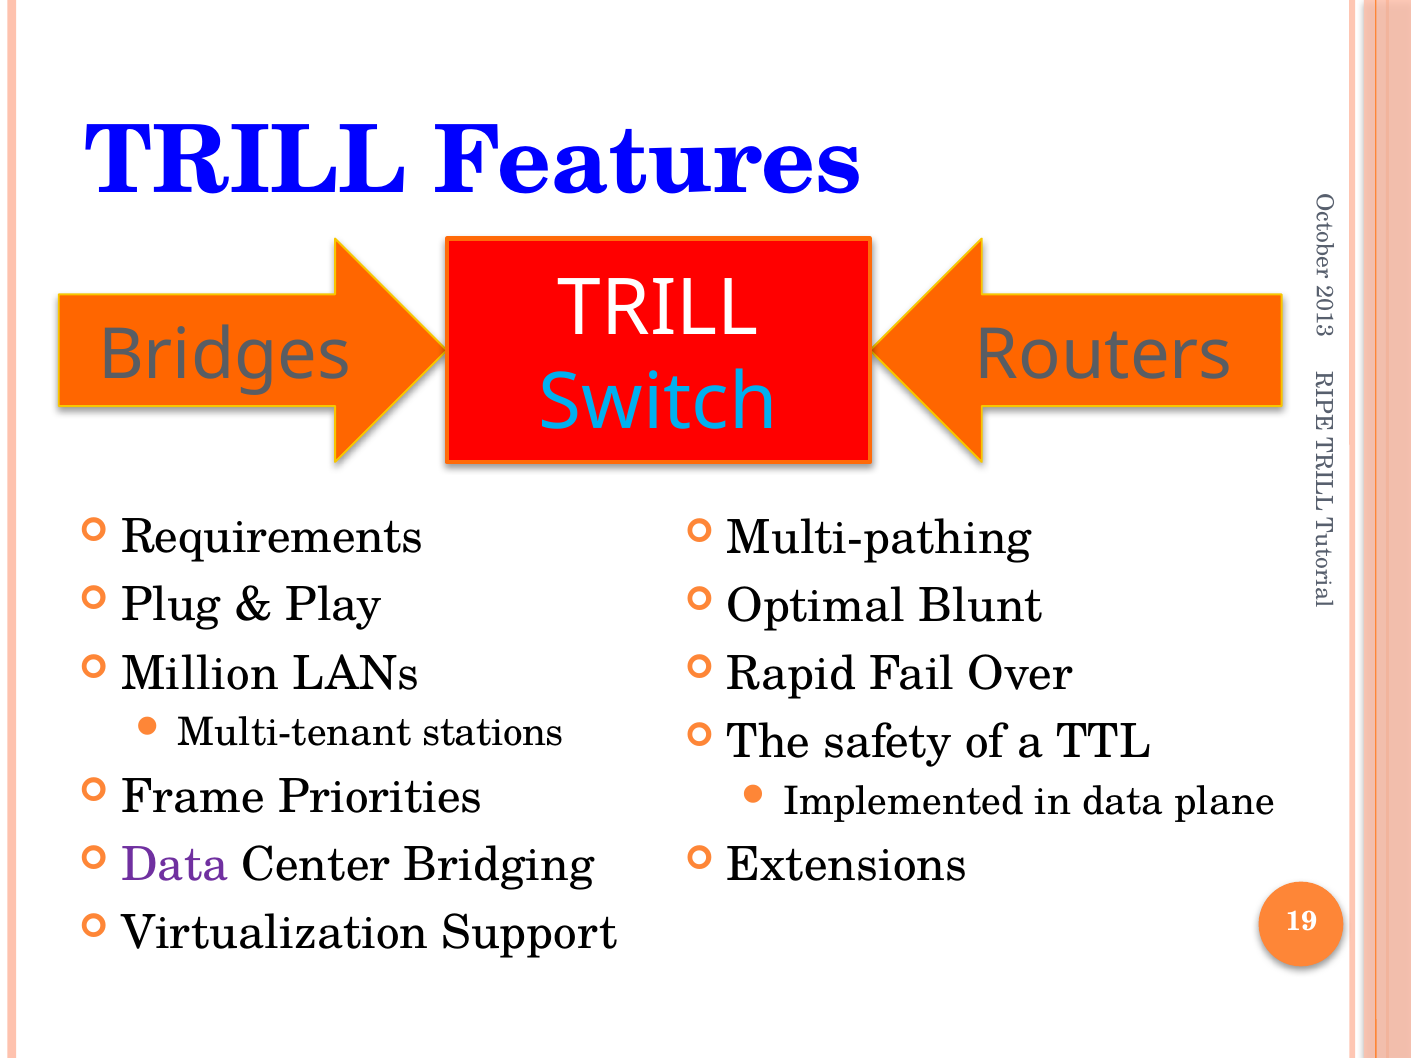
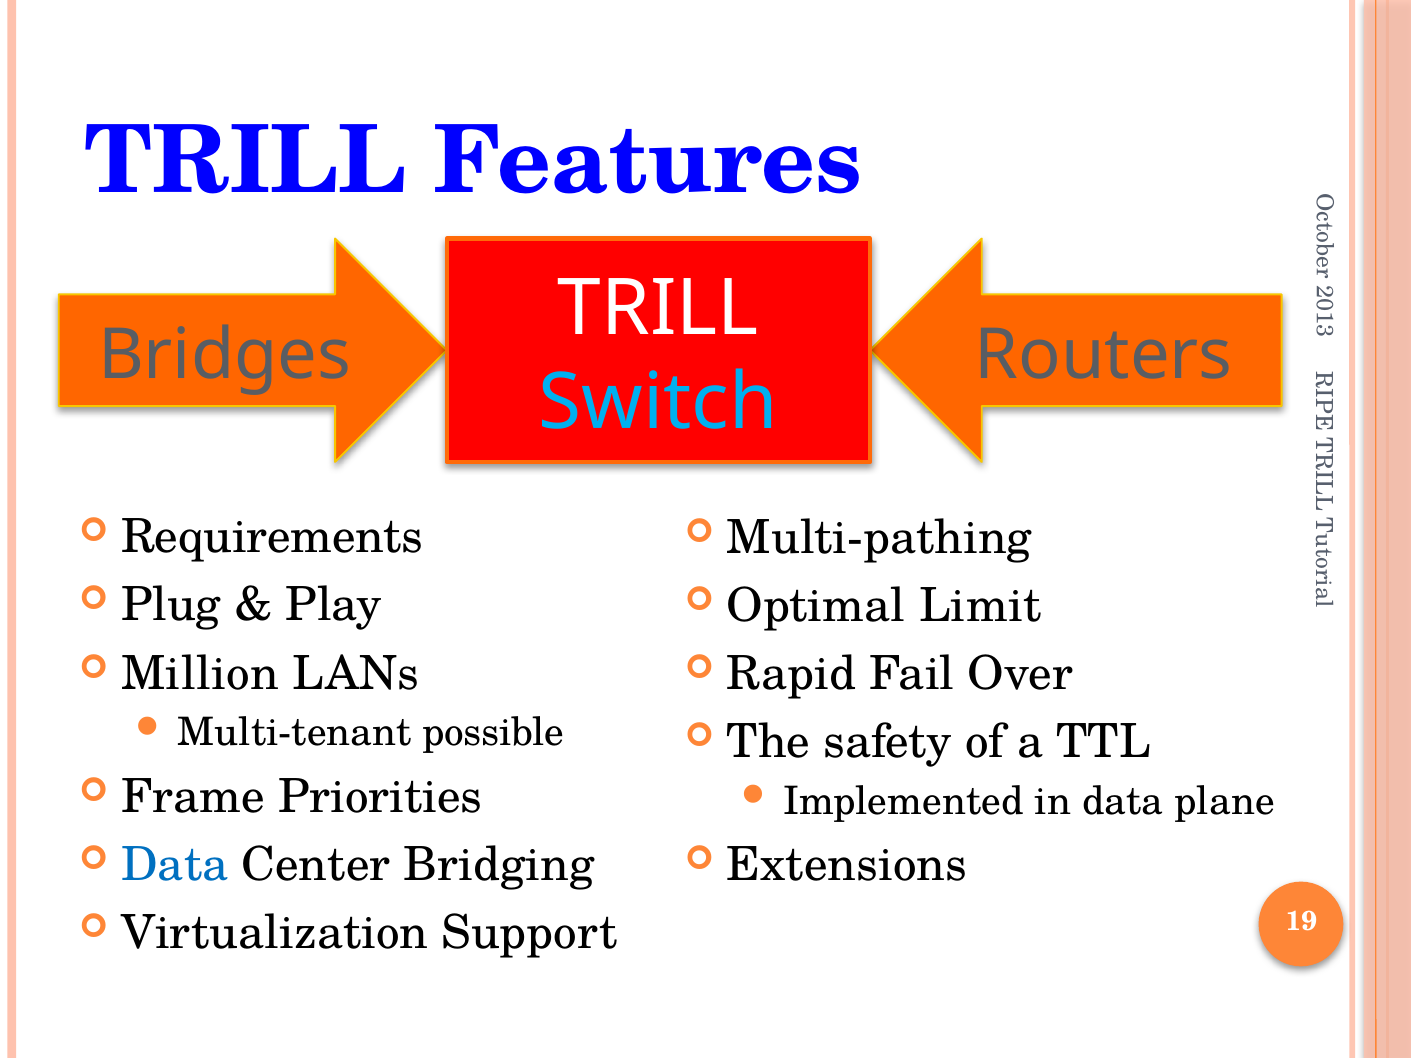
Blunt: Blunt -> Limit (981, 606)
stations: stations -> possible (493, 733)
Data colour: purple -> blue (175, 865)
